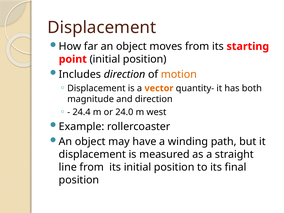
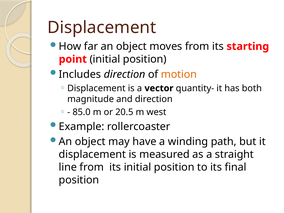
vector colour: orange -> black (159, 88)
24.4: 24.4 -> 85.0 (81, 112)
24.0: 24.0 -> 20.5 (124, 112)
